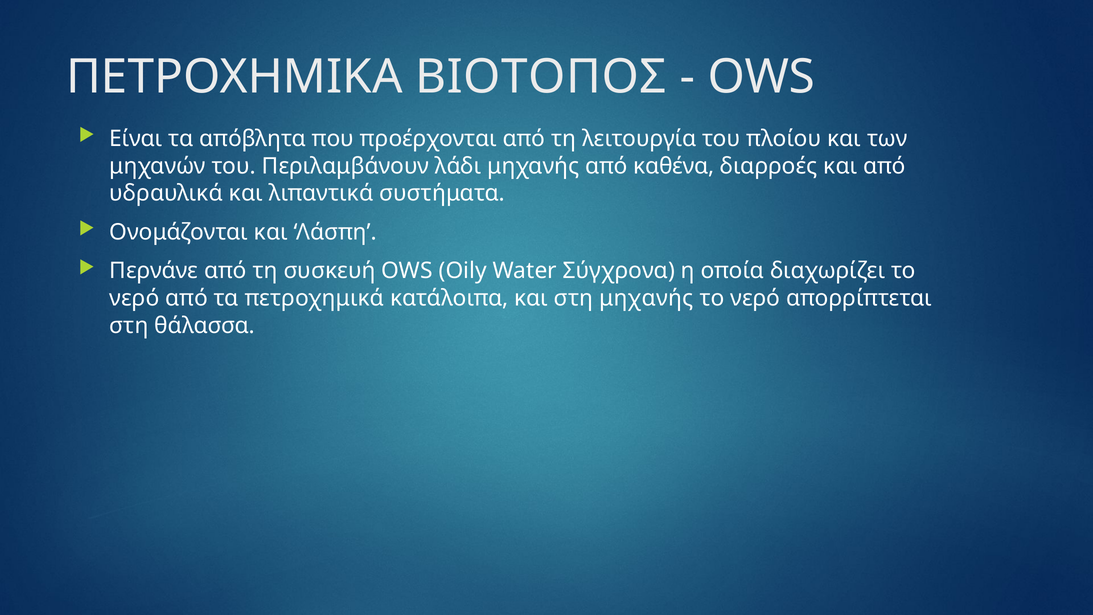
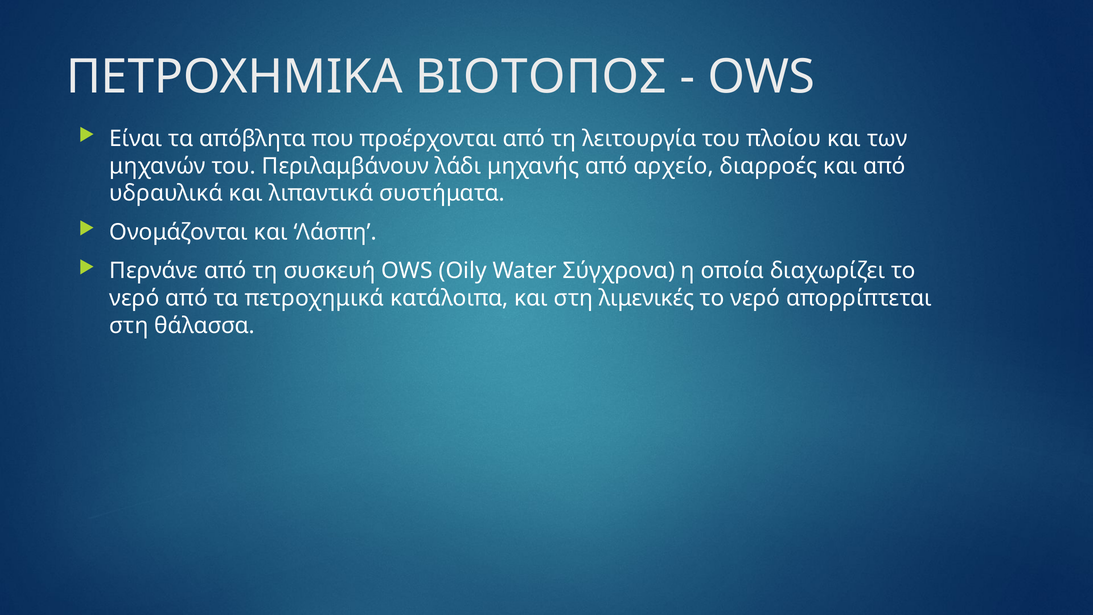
καθένα: καθένα -> αρχείο (674, 166)
στη μηχανής: μηχανής -> λιμενικές (647, 298)
